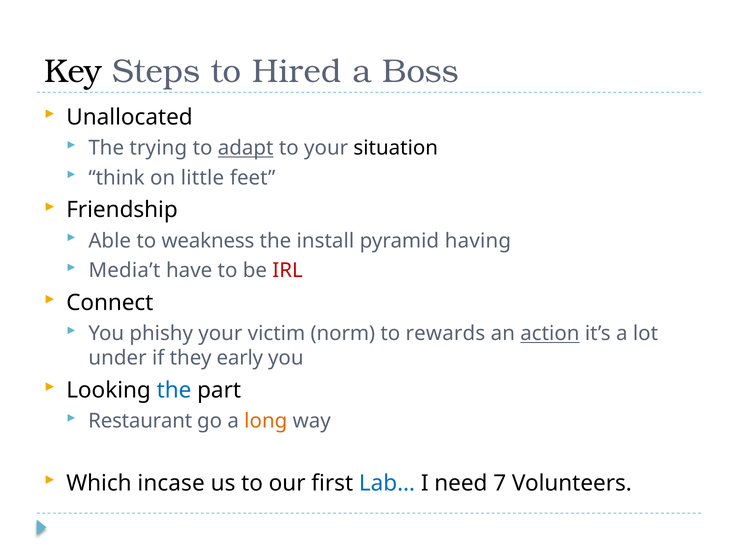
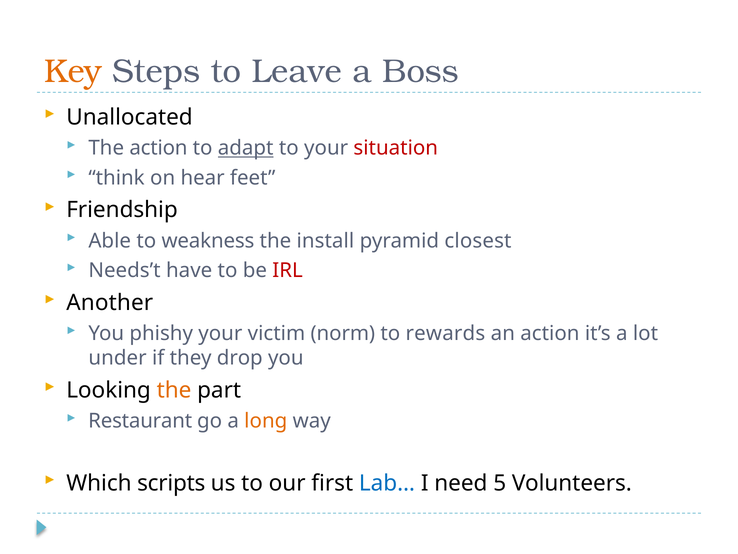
Key colour: black -> orange (73, 71)
Hired: Hired -> Leave (297, 71)
The trying: trying -> action (158, 148)
situation colour: black -> red (396, 148)
little: little -> hear (203, 178)
having: having -> closest (478, 241)
Media’t: Media’t -> Needs’t (125, 270)
Connect: Connect -> Another (110, 302)
action underline: present -> none (550, 333)
early: early -> drop (240, 358)
the colour: blue -> orange (174, 390)
incase: incase -> scripts (171, 483)
7: 7 -> 5 (500, 483)
